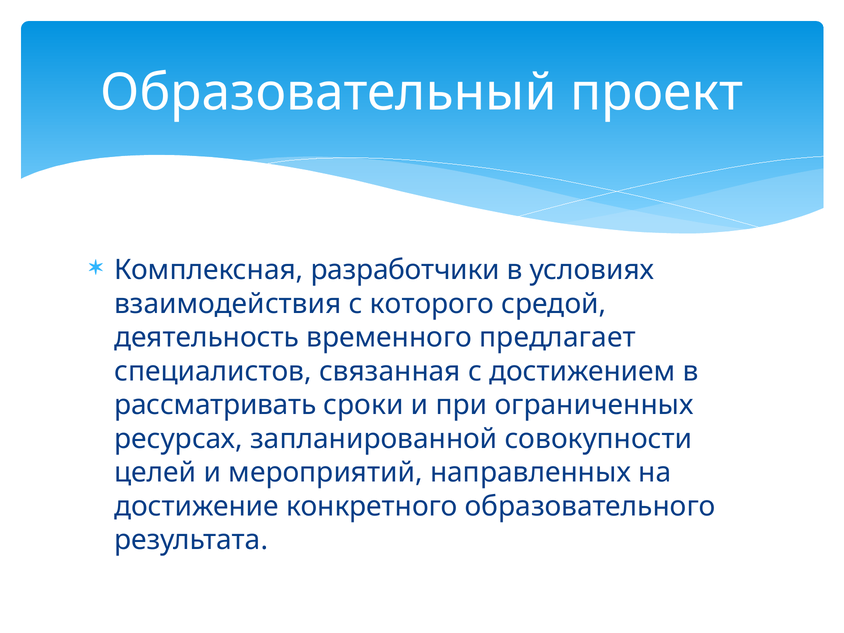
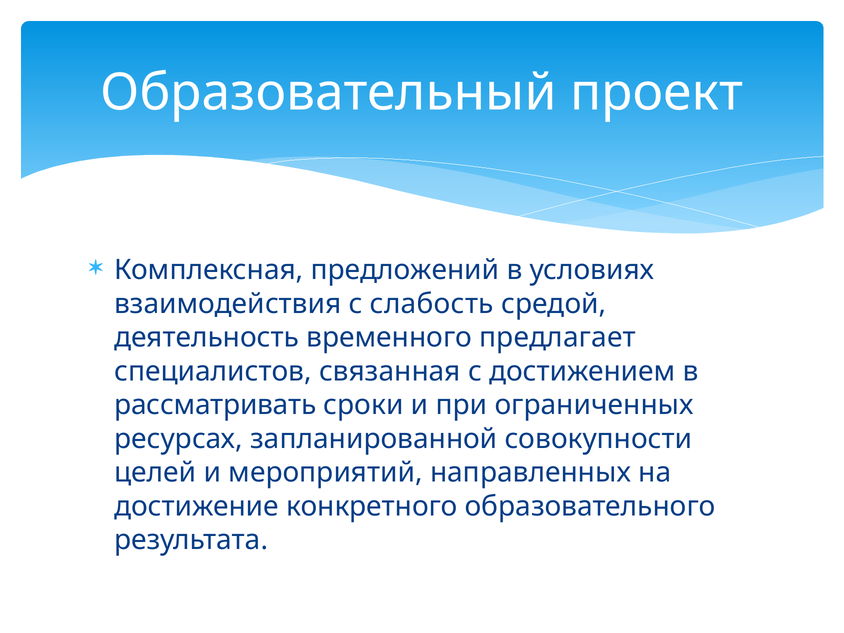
разработчики: разработчики -> предложений (405, 270)
которого: которого -> слабость (432, 304)
